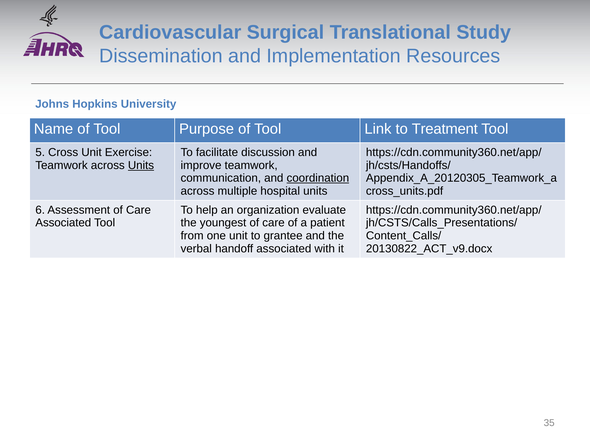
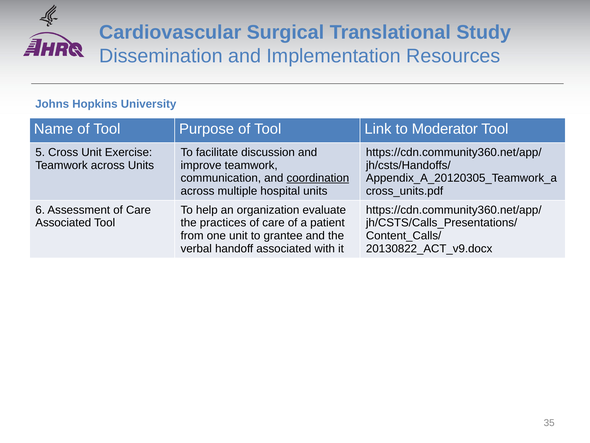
Treatment: Treatment -> Moderator (445, 129)
Units underline: present -> none (141, 165)
youngest: youngest -> practices (223, 223)
